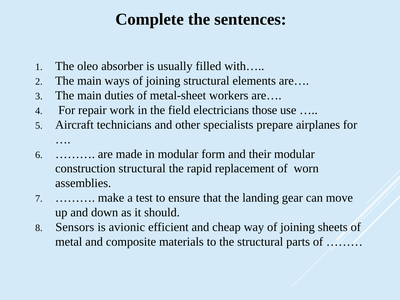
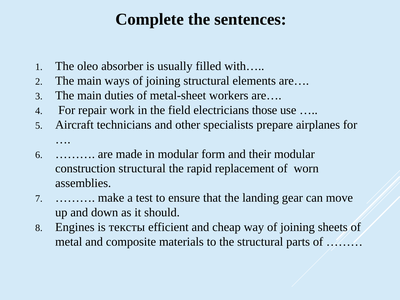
Sensors: Sensors -> Engines (75, 227)
avionic: avionic -> тексты (127, 227)
